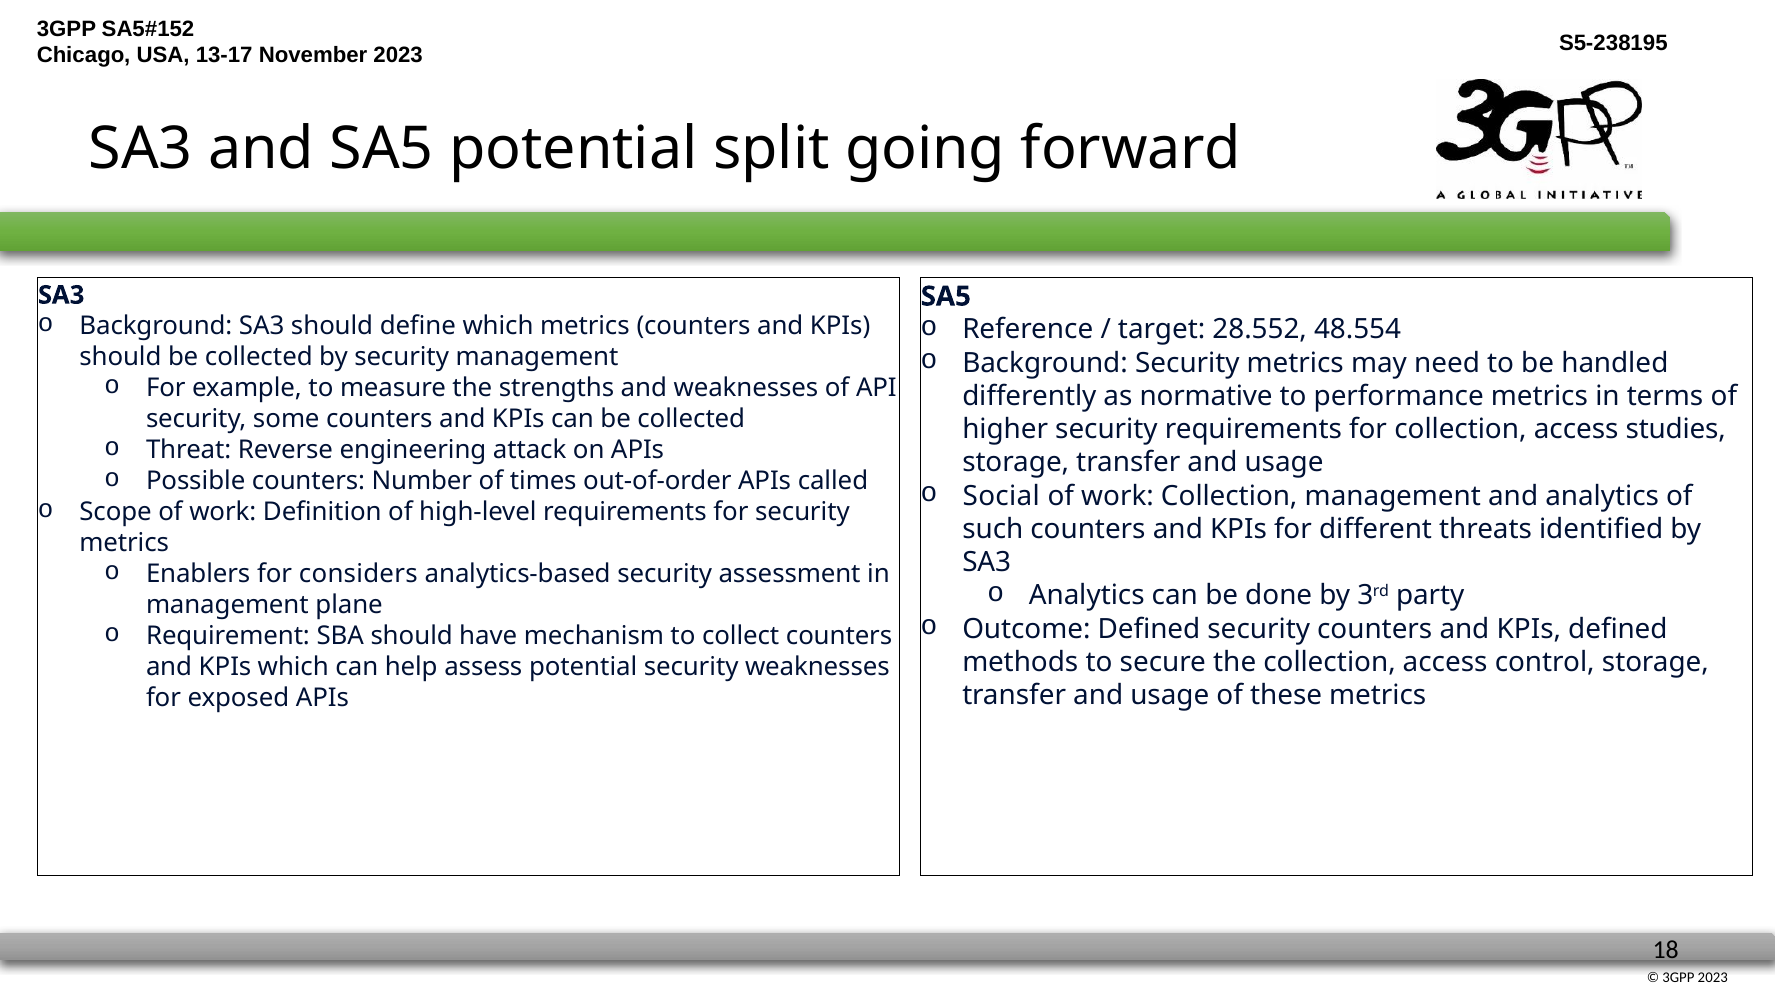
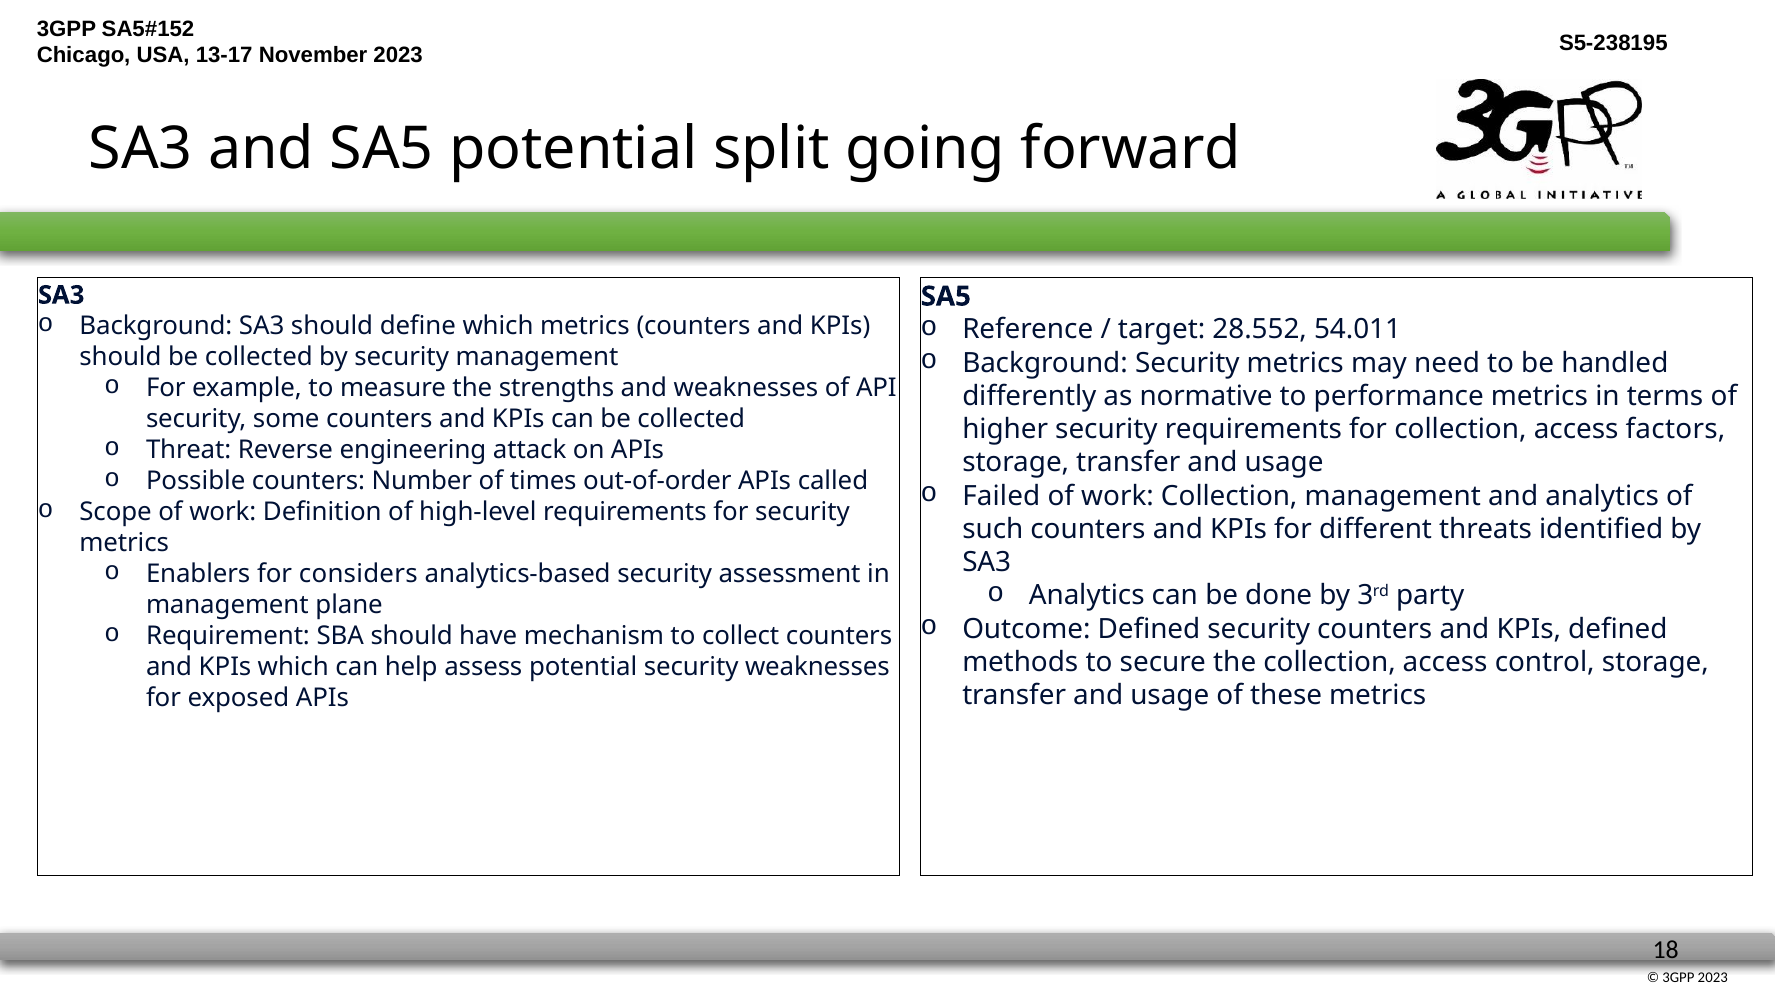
48.554: 48.554 -> 54.011 (1358, 330)
studies: studies -> factors (1676, 430)
Social: Social -> Failed (1001, 496)
